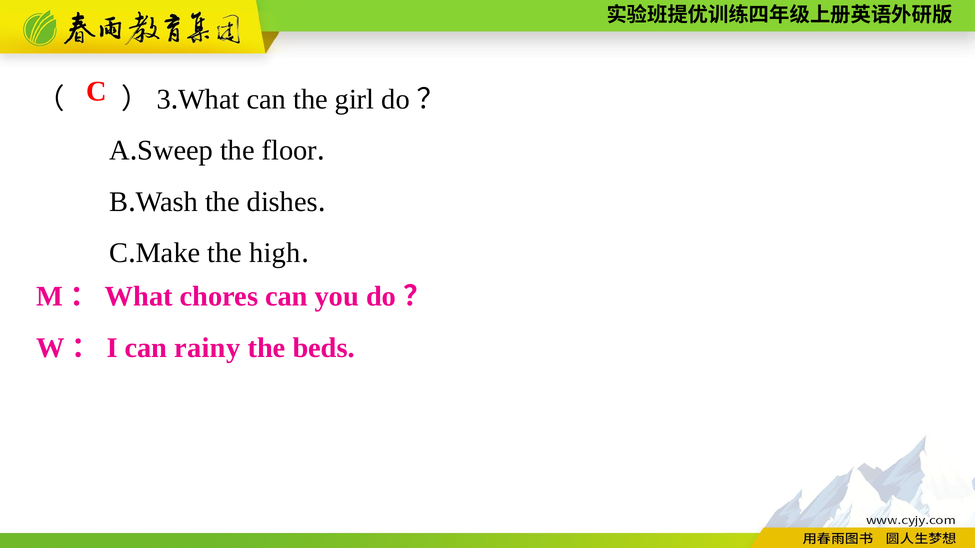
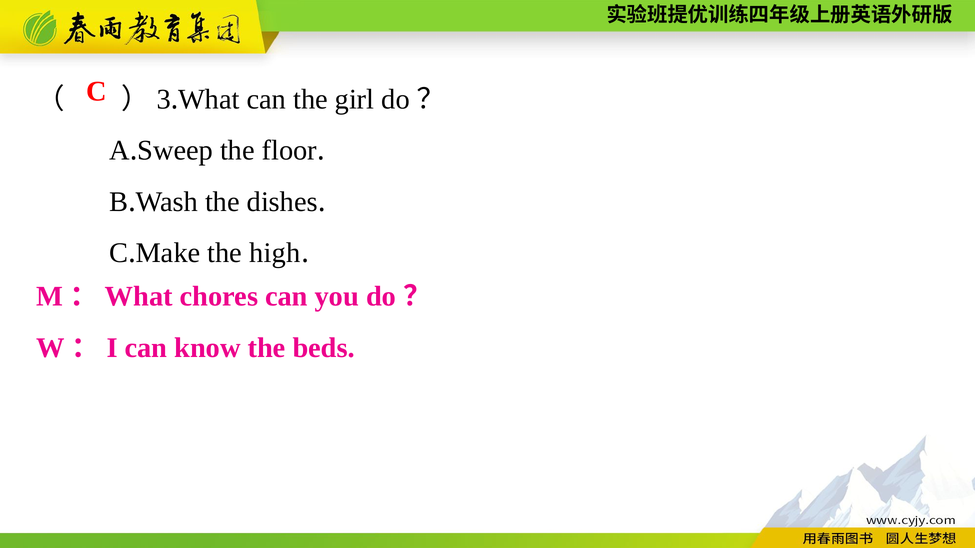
rainy: rainy -> know (207, 348)
